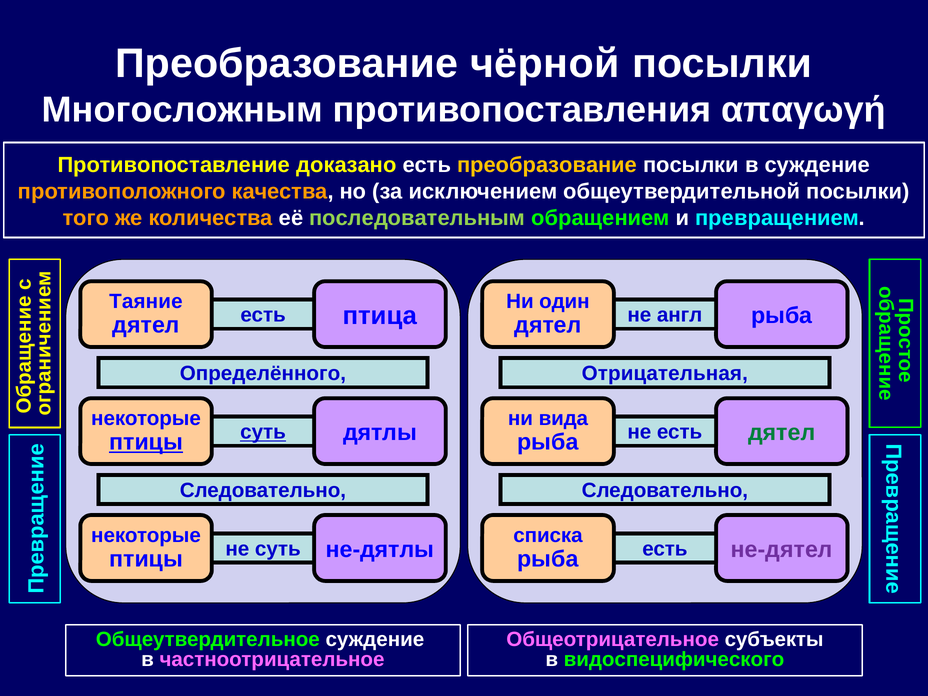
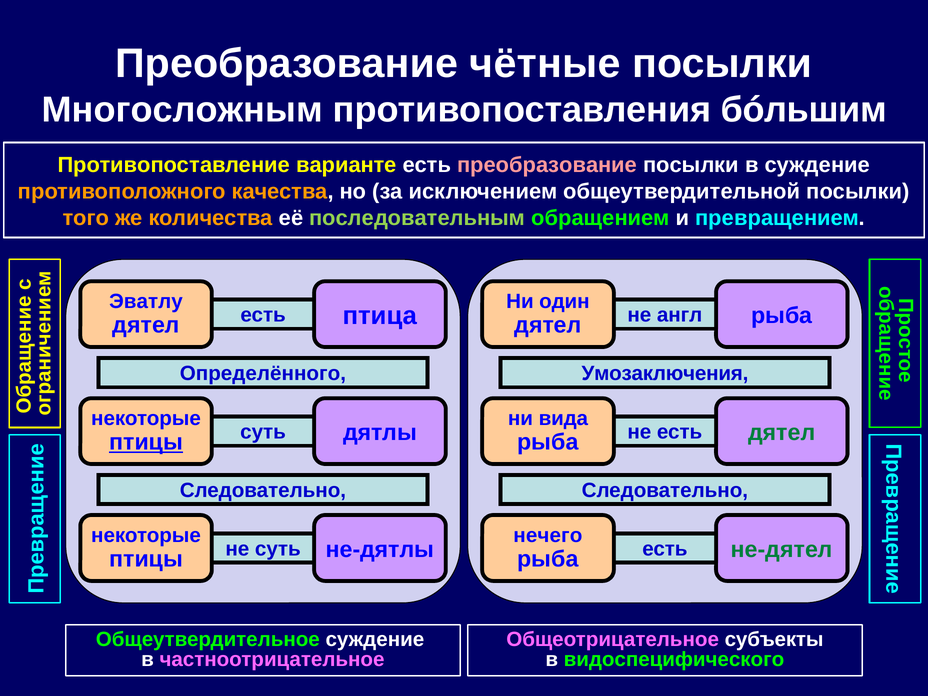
чёрной: чёрной -> чётные (545, 64)
απαγωγή: απαγωγή -> бóльшим (804, 110)
доказано: доказано -> варианте (346, 165)
преобразование colour: yellow -> pink (547, 165)
Таяние: Таяние -> Эватлу (146, 301)
Отрицательная: Отрицательная -> Умозаключения (665, 374)
суть underline: present -> none (263, 432)
списка: списка -> нечего (548, 535)
не-дятел colour: purple -> green (782, 550)
